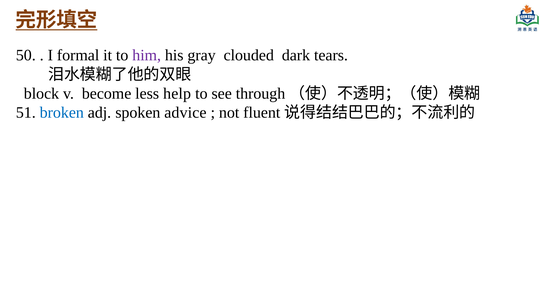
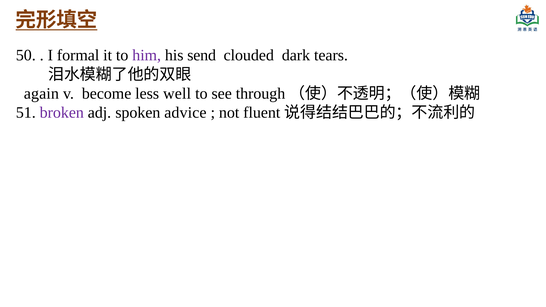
gray: gray -> send (202, 55)
block: block -> again (41, 94)
help: help -> well (177, 94)
broken colour: blue -> purple (62, 113)
